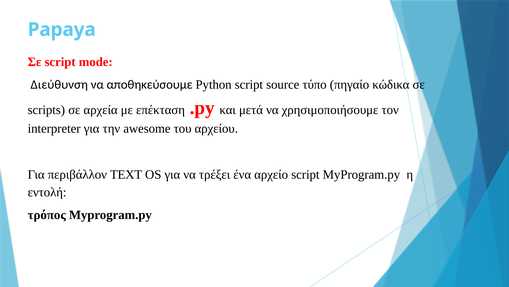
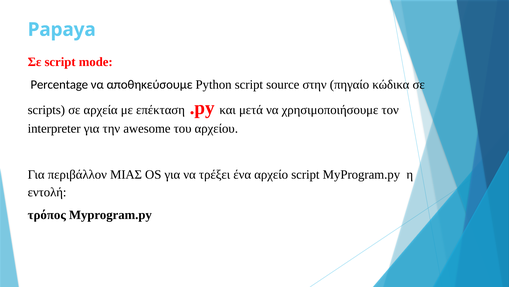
Διεύθυνση: Διεύθυνση -> Percentage (59, 85)
τύπο: τύπο -> στην (315, 85)
TEXT: TEXT -> ΜΙΑΣ (126, 174)
